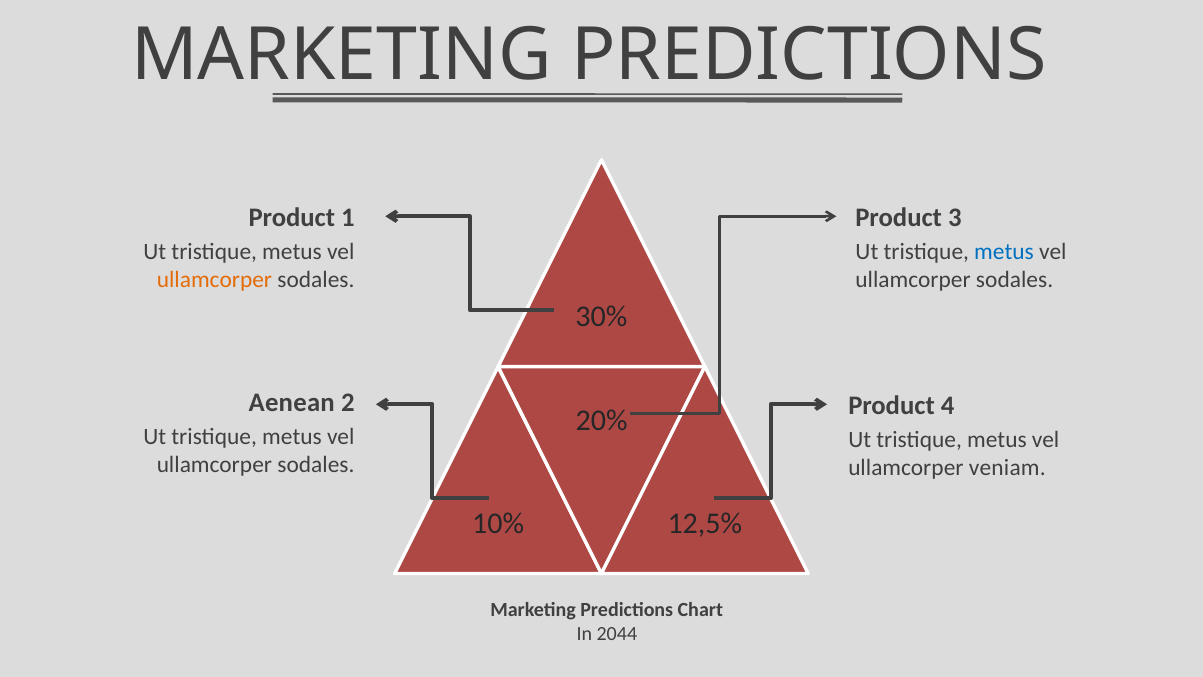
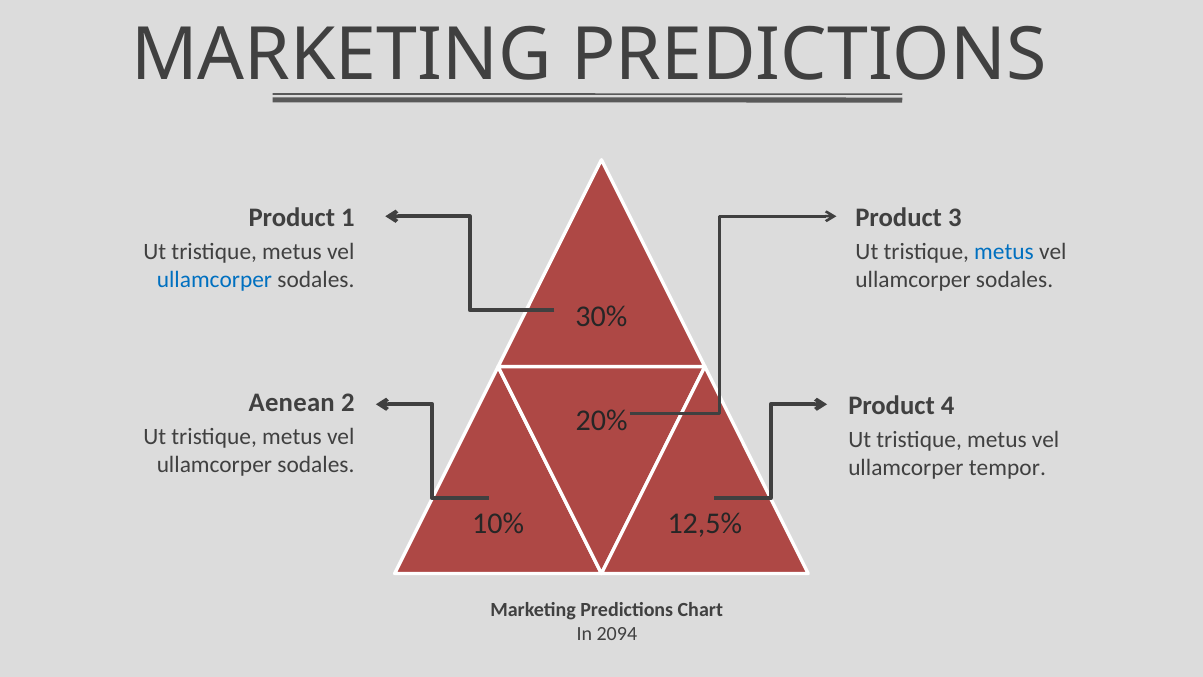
ullamcorper colour: orange -> blue (214, 280)
veniam: veniam -> tempor (1007, 468)
2044: 2044 -> 2094 (617, 634)
